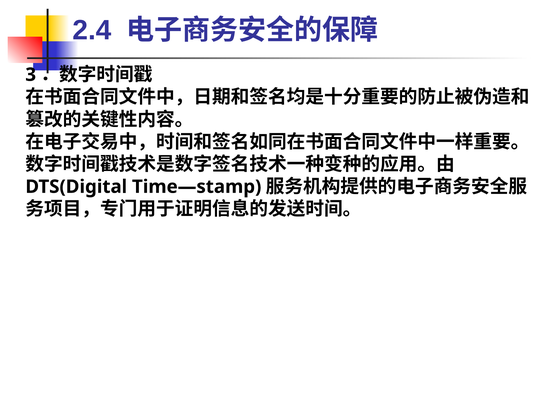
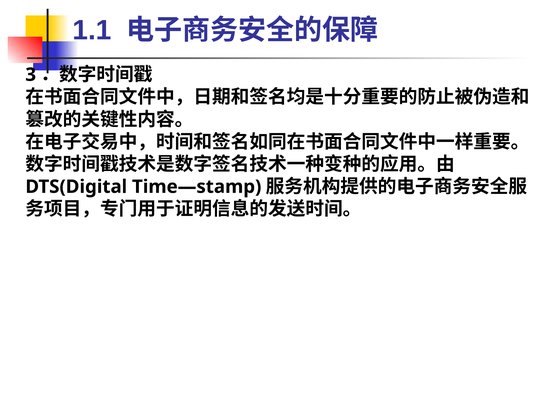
2.4: 2.4 -> 1.1 (92, 30)
